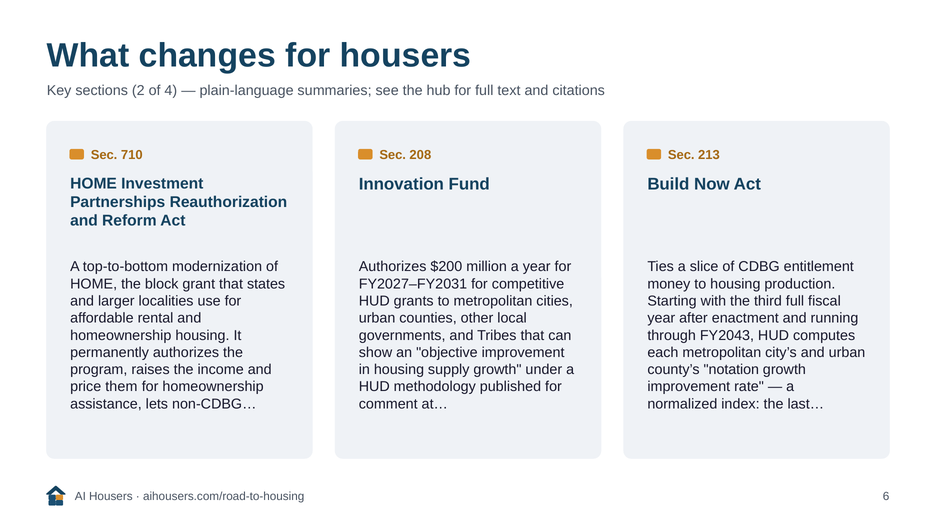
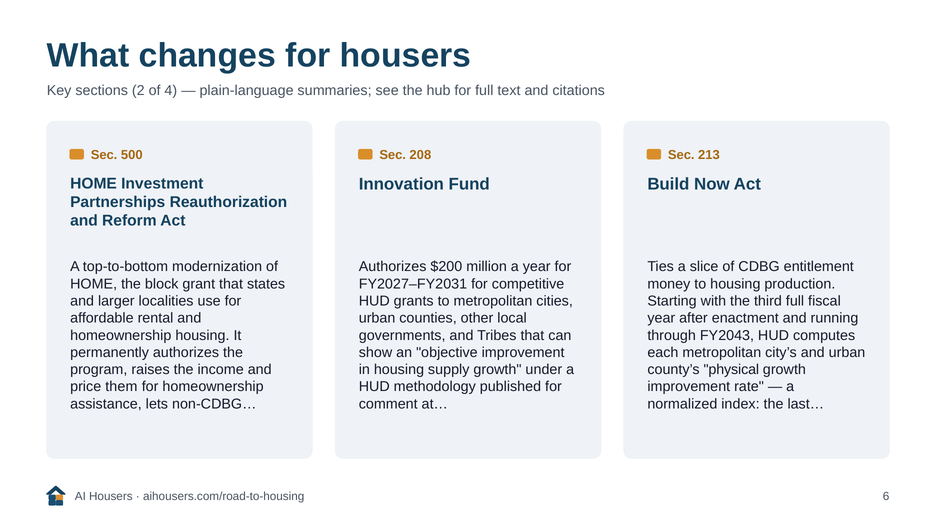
710: 710 -> 500 (132, 155)
notation: notation -> physical (731, 370)
